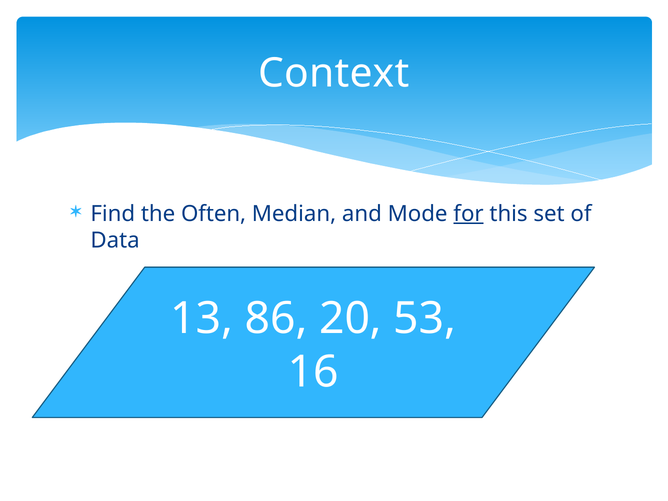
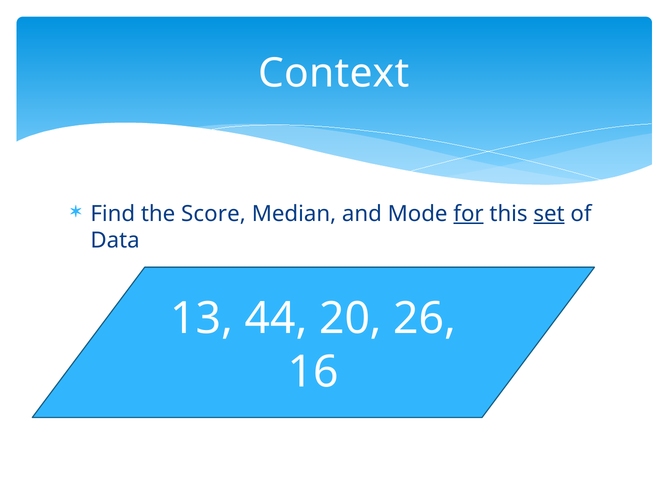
Often: Often -> Score (213, 214)
set underline: none -> present (549, 214)
86: 86 -> 44 (276, 319)
53: 53 -> 26 (425, 319)
